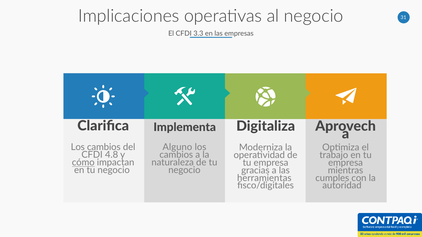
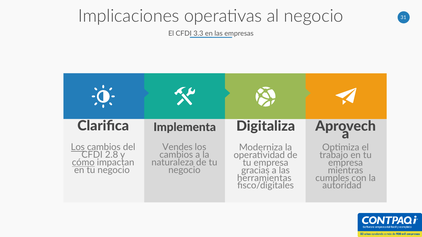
Los underline: none -> present (78, 147)
Alguno: Alguno -> Vendes (177, 147)
4.8: 4.8 -> 2.8 (112, 155)
